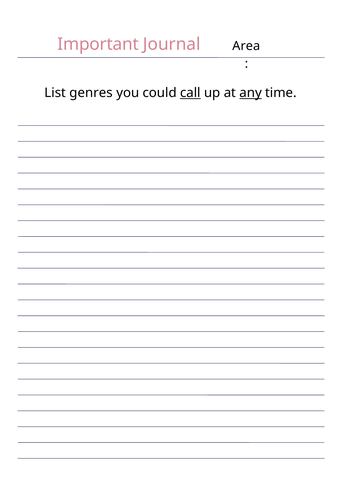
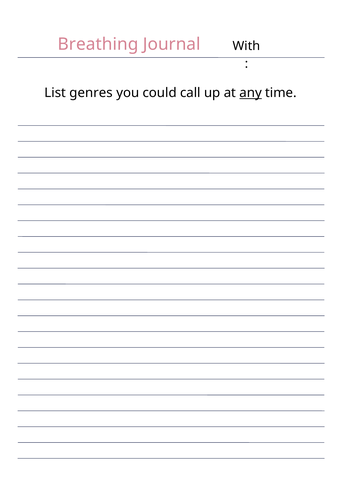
Important: Important -> Breathing (98, 44)
Area: Area -> With (246, 46)
call underline: present -> none (190, 93)
